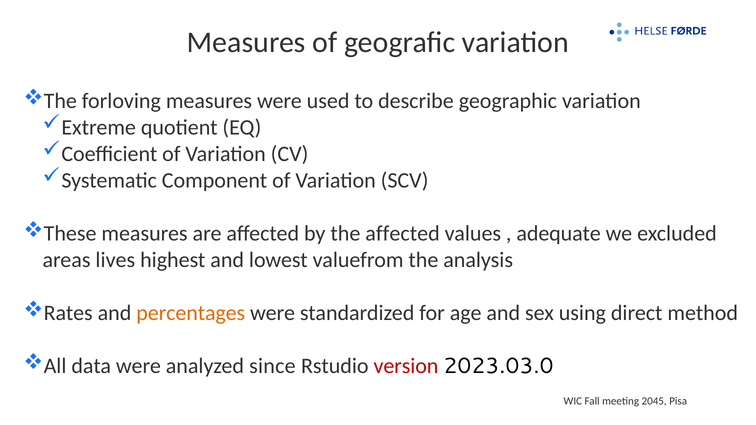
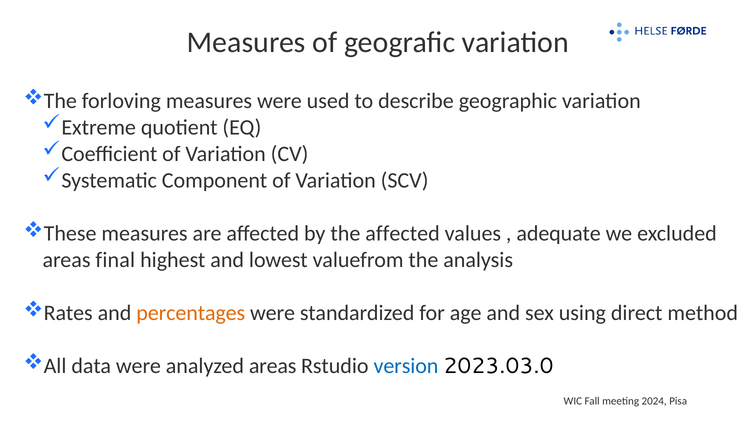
lives: lives -> final (115, 260)
analyzed since: since -> areas (273, 366)
version colour: red -> blue (406, 366)
2045: 2045 -> 2024 (654, 401)
